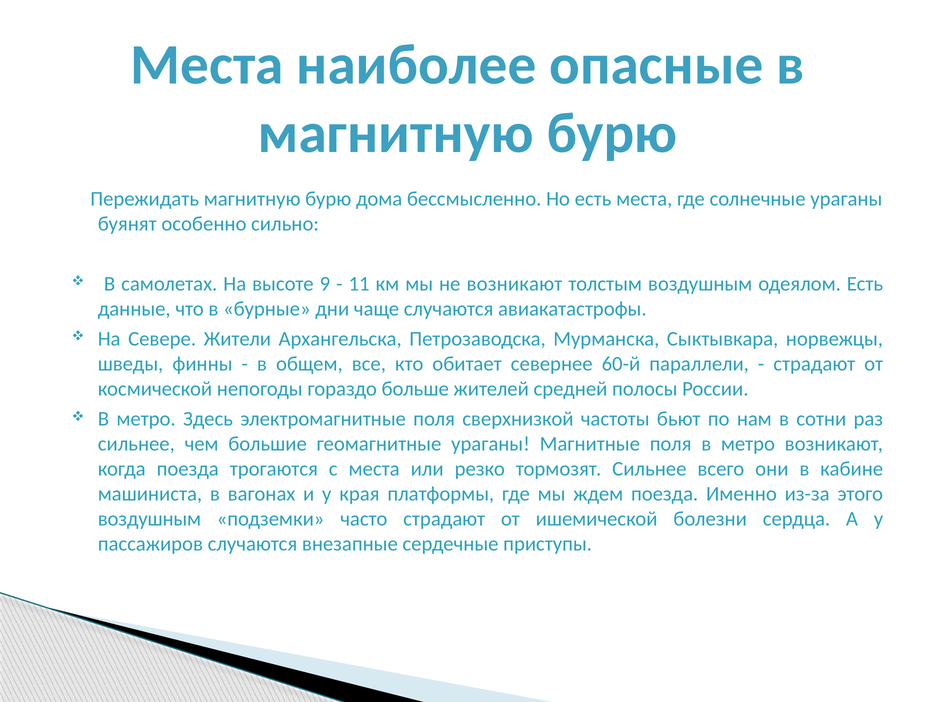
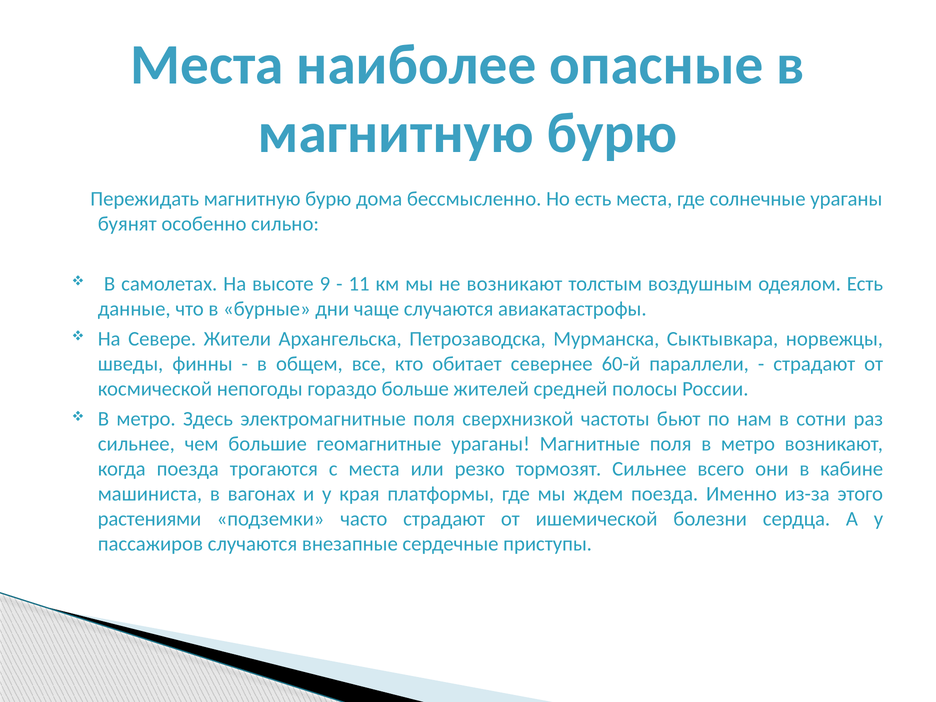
воздушным: воздушным -> растениями (149, 519)
